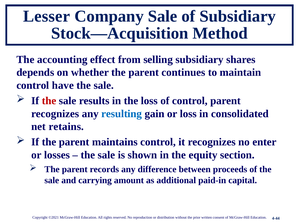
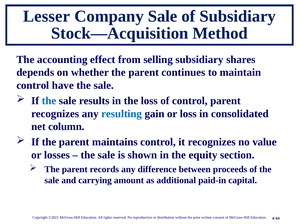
the colour: red -> blue (49, 101)
retains: retains -> column (66, 127)
enter: enter -> value (265, 142)
